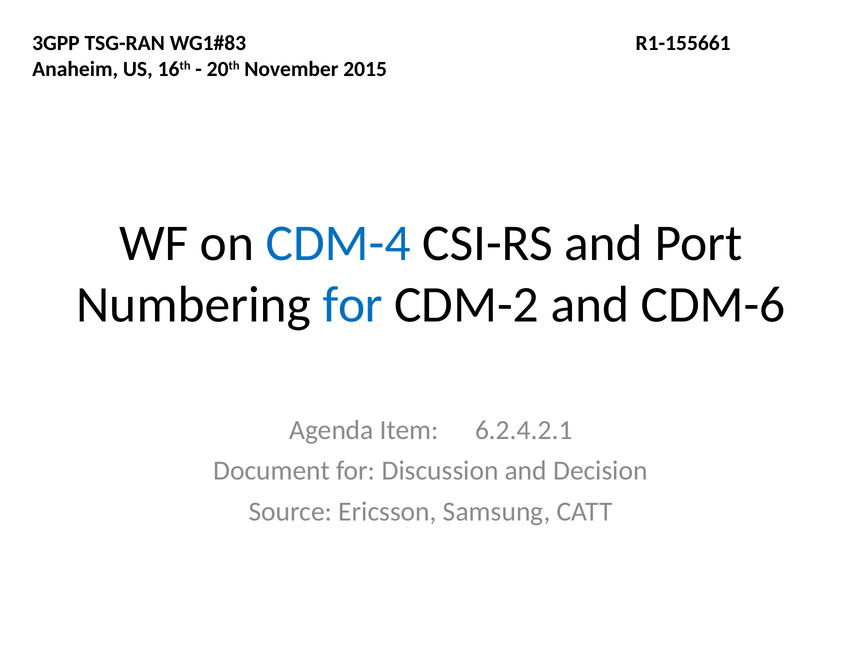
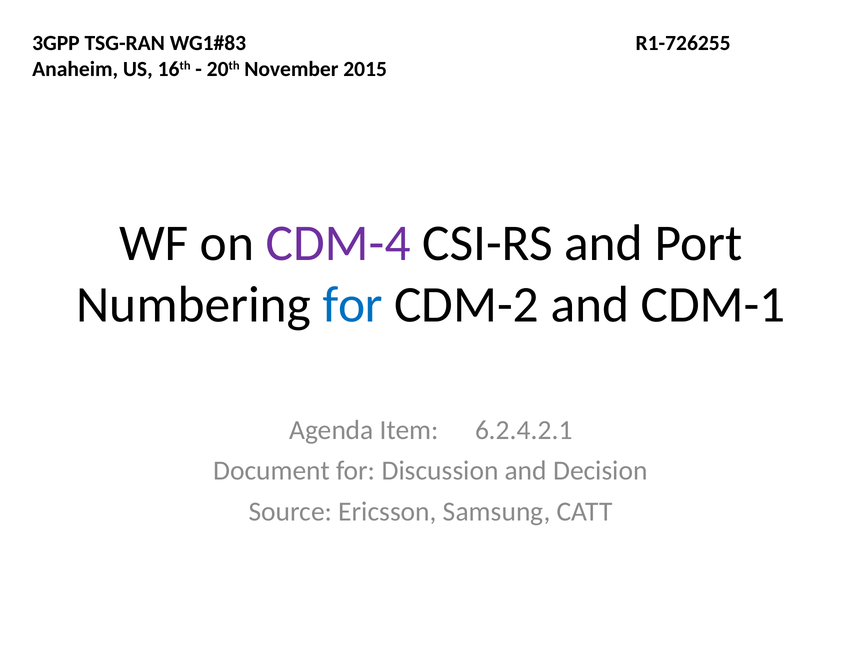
R1-155661: R1-155661 -> R1-726255 (683, 43)
CDM-4 colour: blue -> purple (338, 243)
CDM-6: CDM-6 -> CDM-1 (713, 305)
